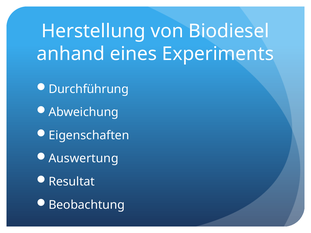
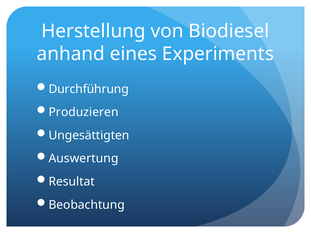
Abweichung: Abweichung -> Produzieren (84, 112)
Eigenschaften: Eigenschaften -> Ungesättigten (89, 136)
